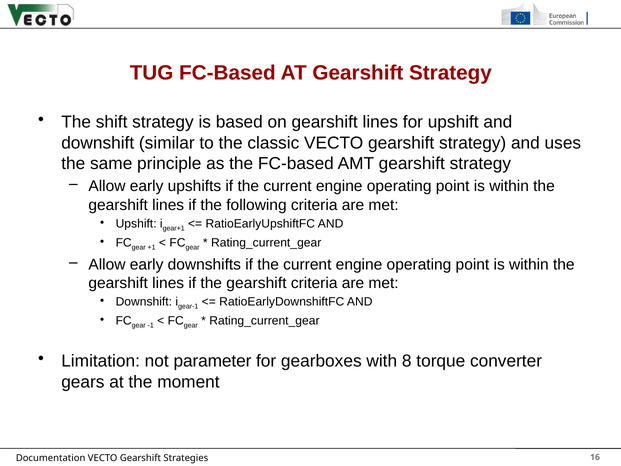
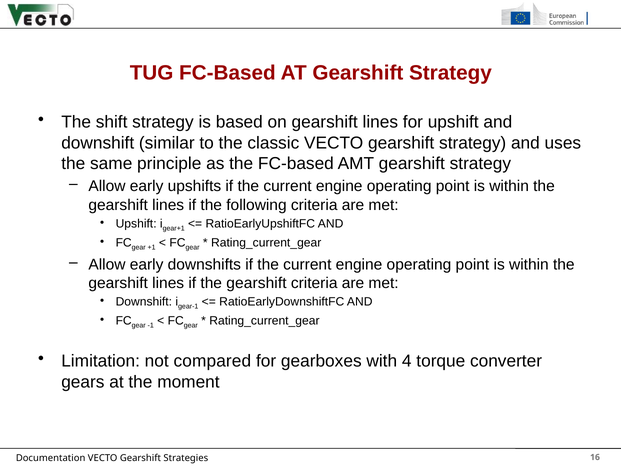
parameter: parameter -> compared (212, 361)
8: 8 -> 4 (407, 361)
